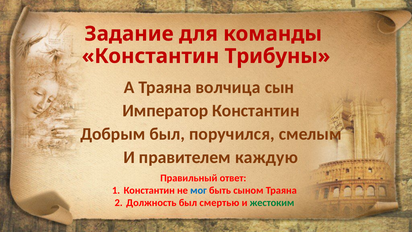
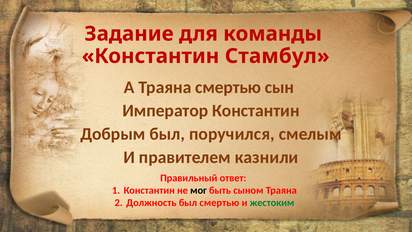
Трибуны: Трибуны -> Стамбул (277, 56)
Траяна волчица: волчица -> смертью (228, 87)
каждую: каждую -> казнили (267, 157)
мог colour: blue -> black (199, 190)
